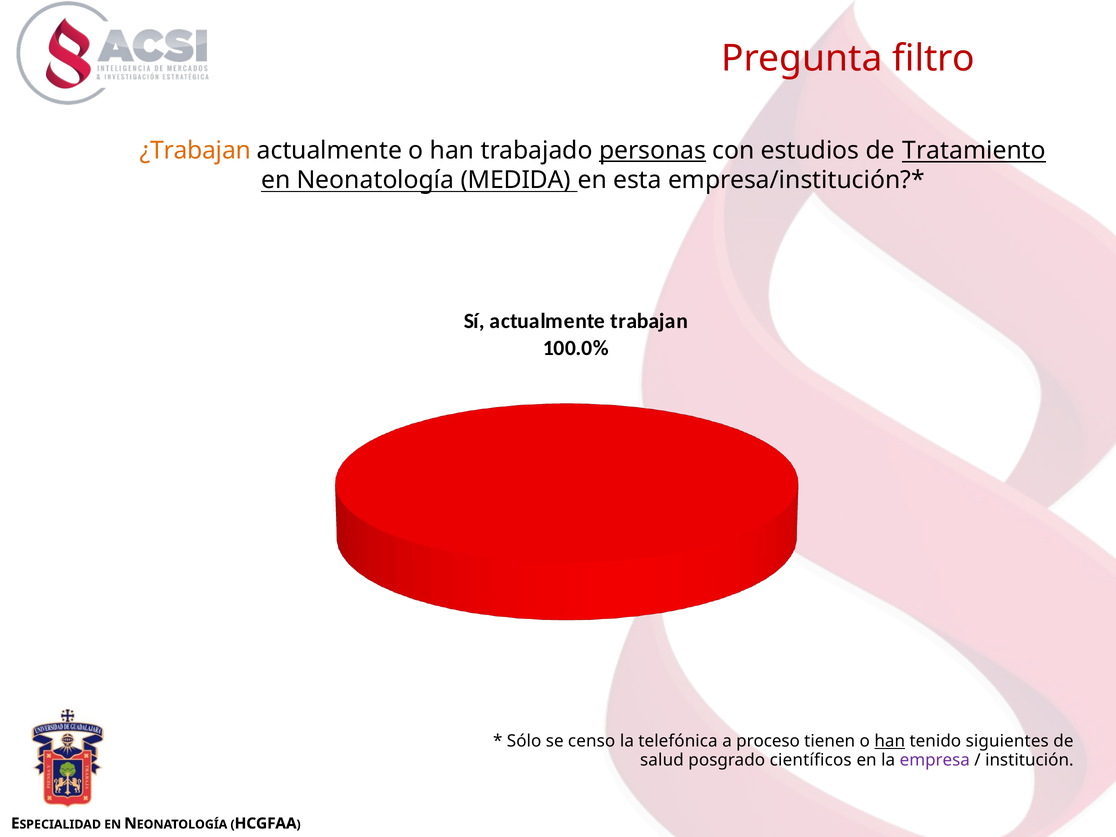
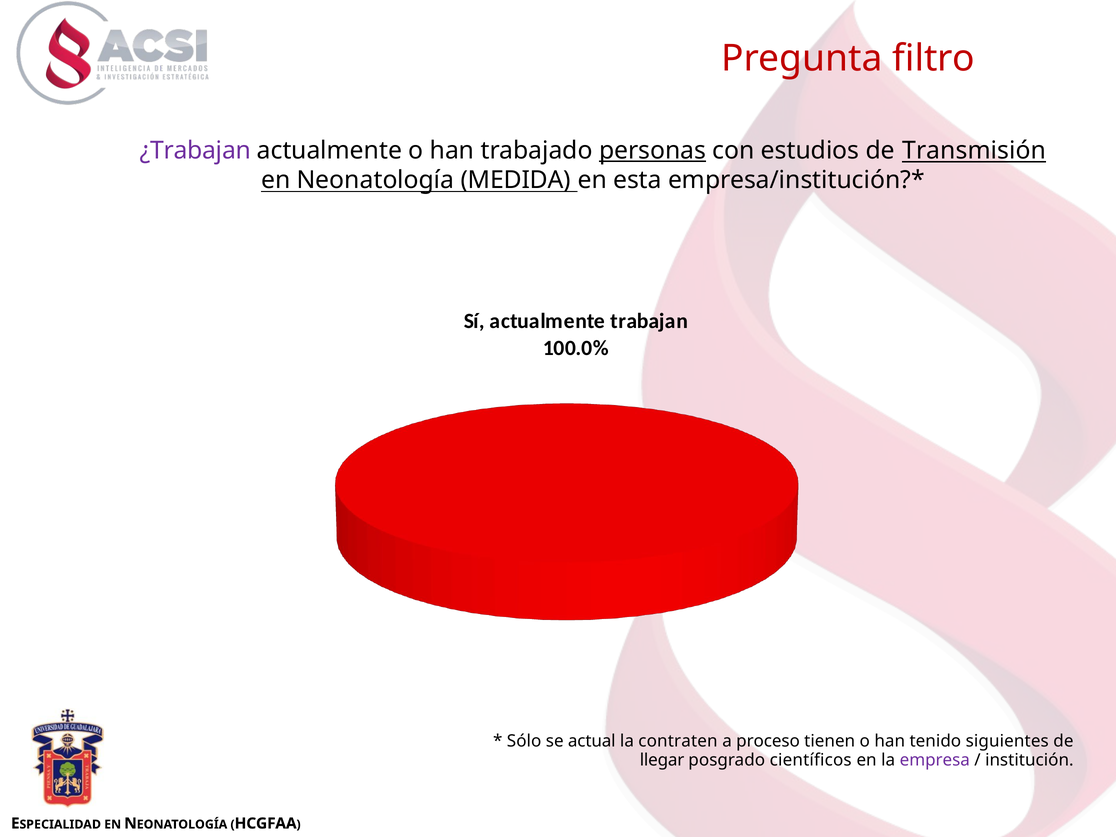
¿Trabajan colour: orange -> purple (195, 151)
Tratamiento: Tratamiento -> Transmisión (974, 151)
censo: censo -> actual (592, 741)
telefónica: telefónica -> contraten (678, 741)
han underline: present -> none (890, 741)
salud: salud -> llegar (662, 760)
